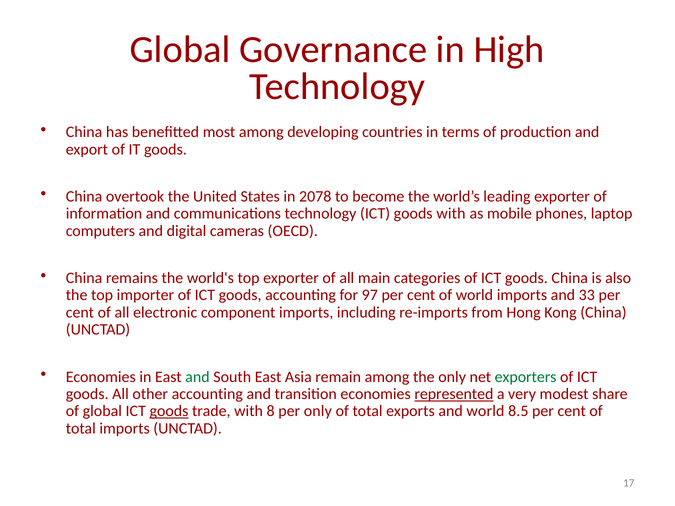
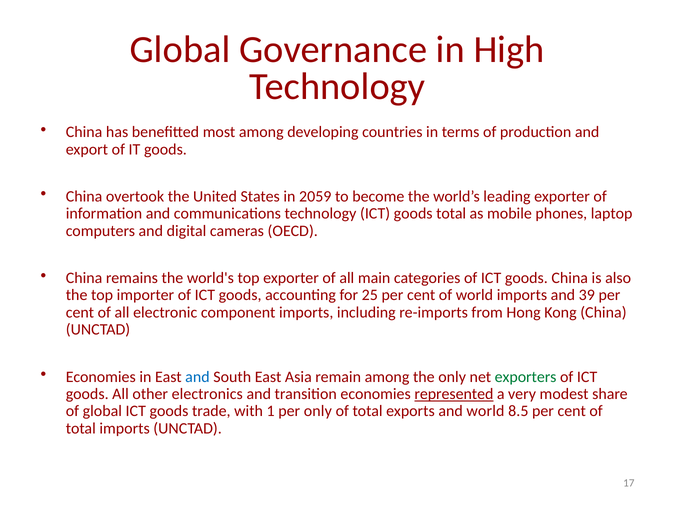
2078: 2078 -> 2059 (315, 197)
goods with: with -> total (451, 214)
97: 97 -> 25 (370, 295)
33: 33 -> 39 (587, 295)
and colour: green -> blue (197, 377)
other accounting: accounting -> electronics (207, 394)
goods underline: present -> none (169, 411)
8: 8 -> 1 (271, 411)
